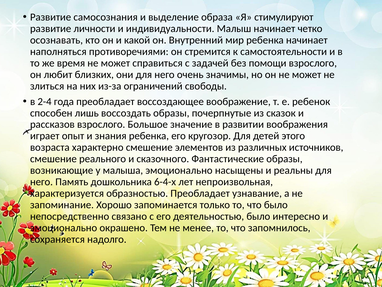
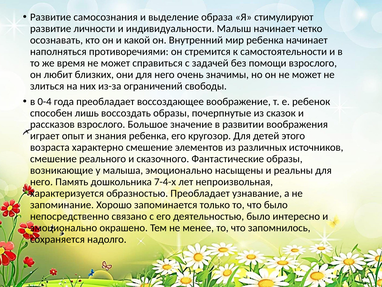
2-4: 2-4 -> 0-4 (45, 101)
6-4-х: 6-4-х -> 7-4-х (165, 182)
